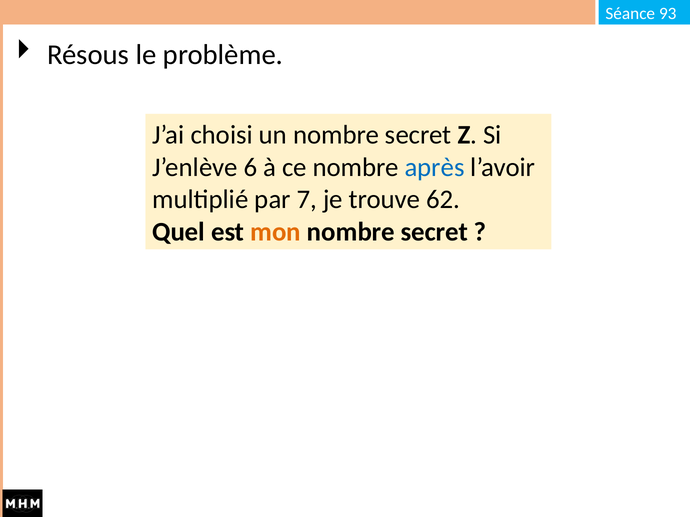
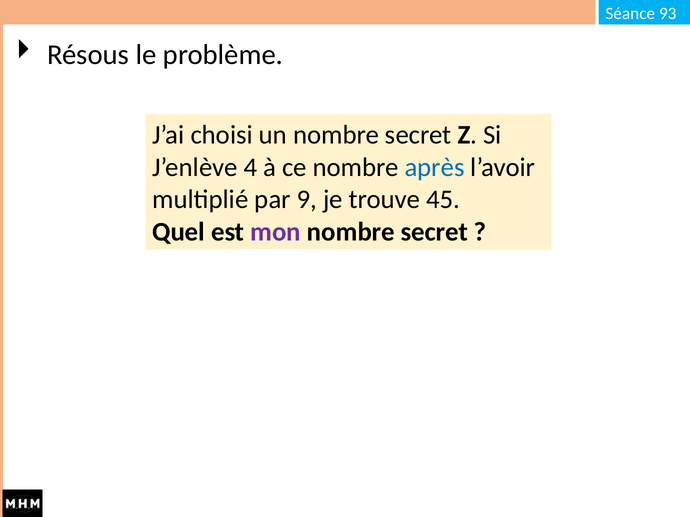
6: 6 -> 4 (250, 167)
7: 7 -> 9 (307, 200)
62: 62 -> 45 (443, 200)
mon colour: orange -> purple (276, 232)
